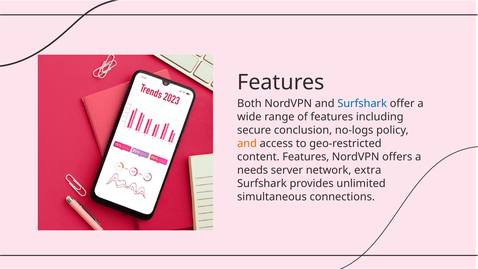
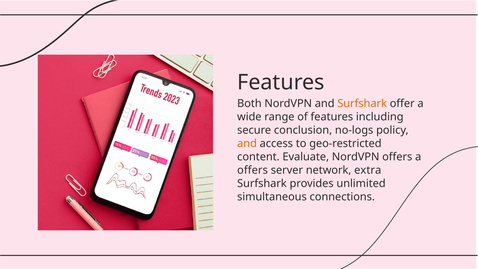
Surfshark colour: blue -> orange (362, 103)
content Features: Features -> Evaluate (306, 157)
needs: needs -> offers (253, 170)
